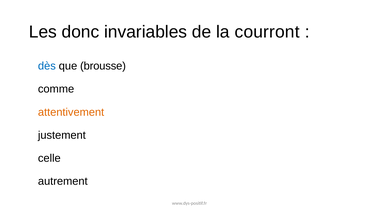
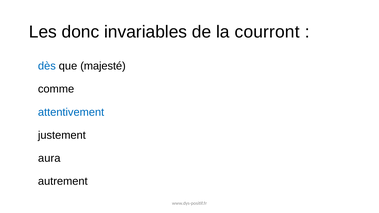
brousse: brousse -> majesté (103, 66)
attentivement colour: orange -> blue (71, 112)
celle: celle -> aura (49, 158)
